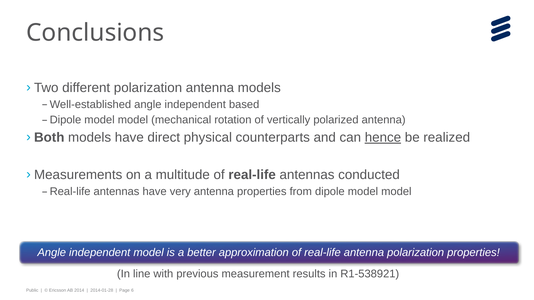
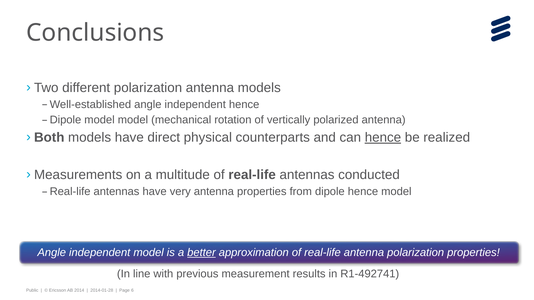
independent based: based -> hence (244, 105)
from dipole model: model -> hence (363, 192)
better underline: none -> present (201, 253)
R1-538921: R1-538921 -> R1-492741 (370, 274)
